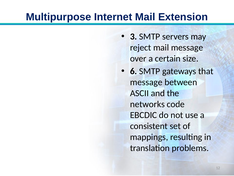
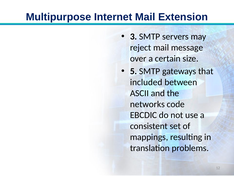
6: 6 -> 5 (134, 71)
message: message -> included (146, 82)
